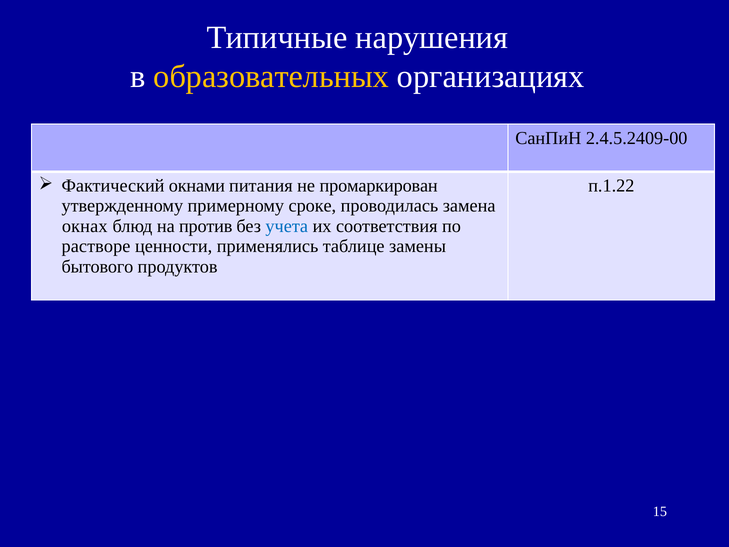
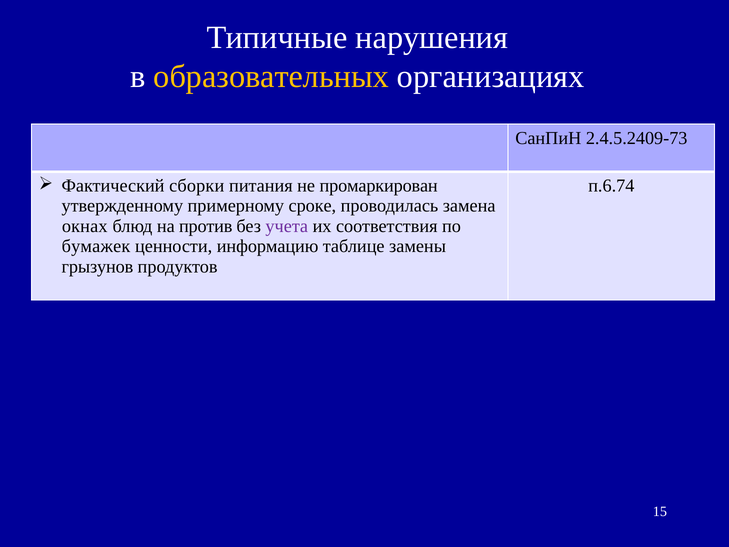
2.4.5.2409-00: 2.4.5.2409-00 -> 2.4.5.2409-73 (637, 138)
окнами: окнами -> сборки (197, 186)
п.1.22: п.1.22 -> п.6.74 (611, 186)
учета colour: blue -> purple (287, 226)
растворе: растворе -> бумажек (96, 246)
применялись: применялись -> информацию (268, 246)
бытового: бытового -> грызунов (97, 266)
